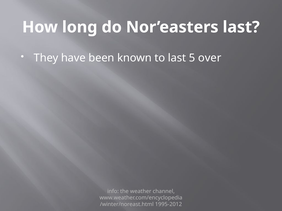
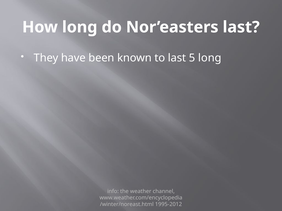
5 over: over -> long (210, 58)
